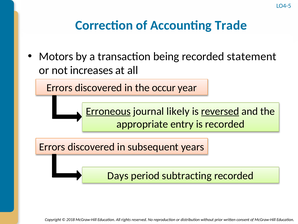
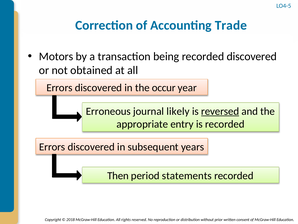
recorded statement: statement -> discovered (252, 56)
increases: increases -> obtained (92, 70)
Erroneous underline: present -> none (108, 111)
Days: Days -> Then (118, 175)
subtracting: subtracting -> statements (187, 175)
